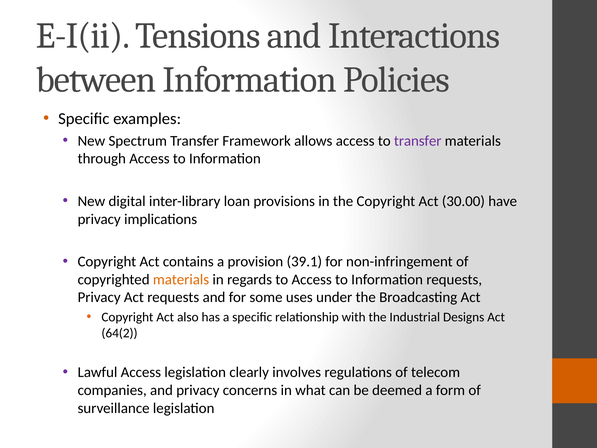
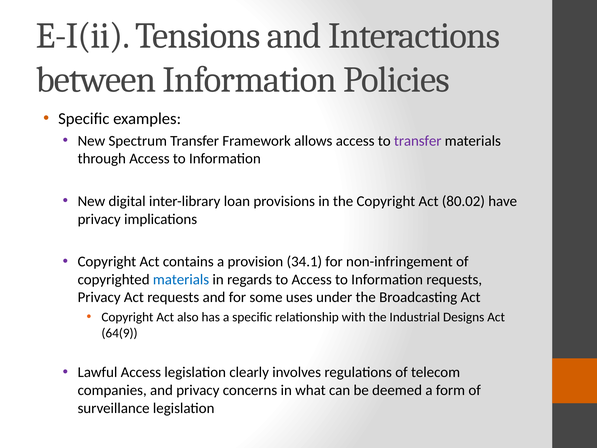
30.00: 30.00 -> 80.02 (463, 201)
39.1: 39.1 -> 34.1 (304, 261)
materials colour: orange -> blue (181, 279)
64(2: 64(2 -> 64(9 (120, 333)
